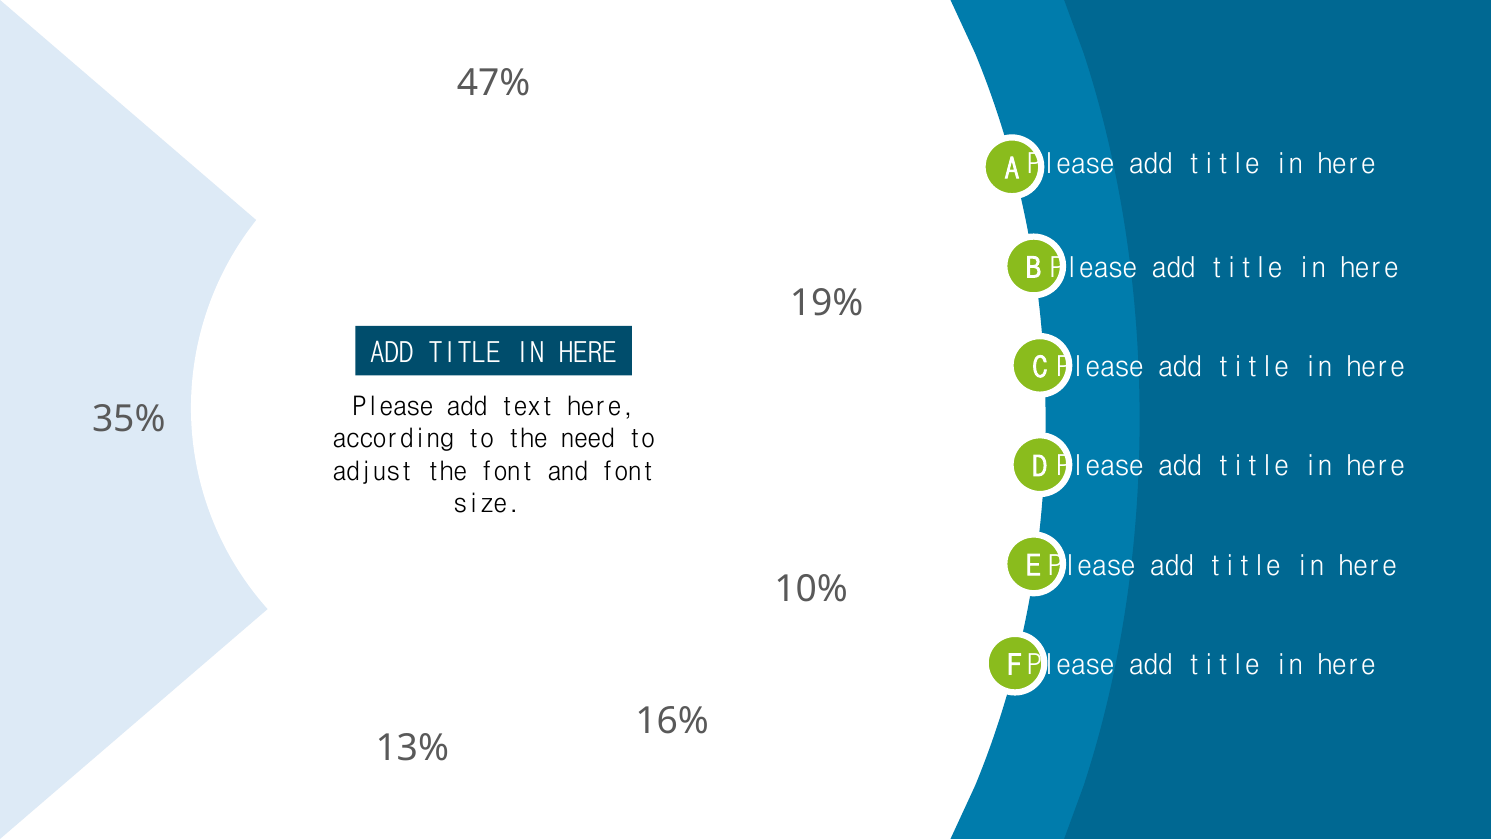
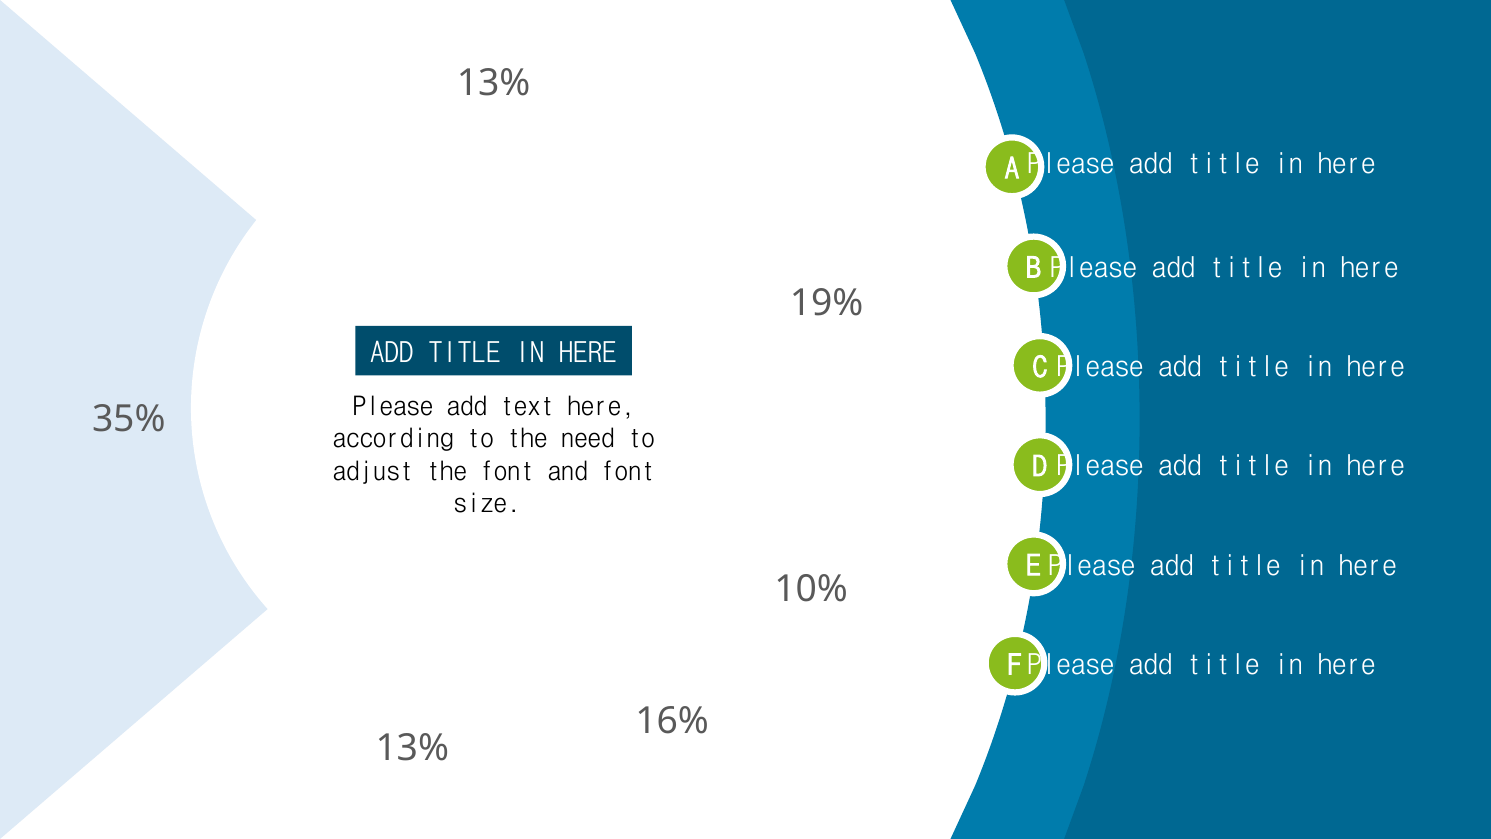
47%: 47% -> 13% (494, 83)
